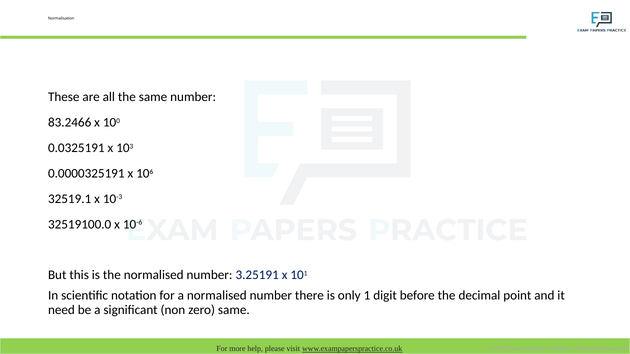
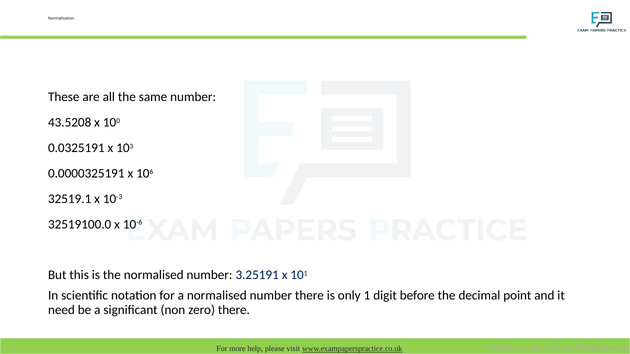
83.2466: 83.2466 -> 43.5208 (70, 123)
zero same: same -> there (234, 310)
